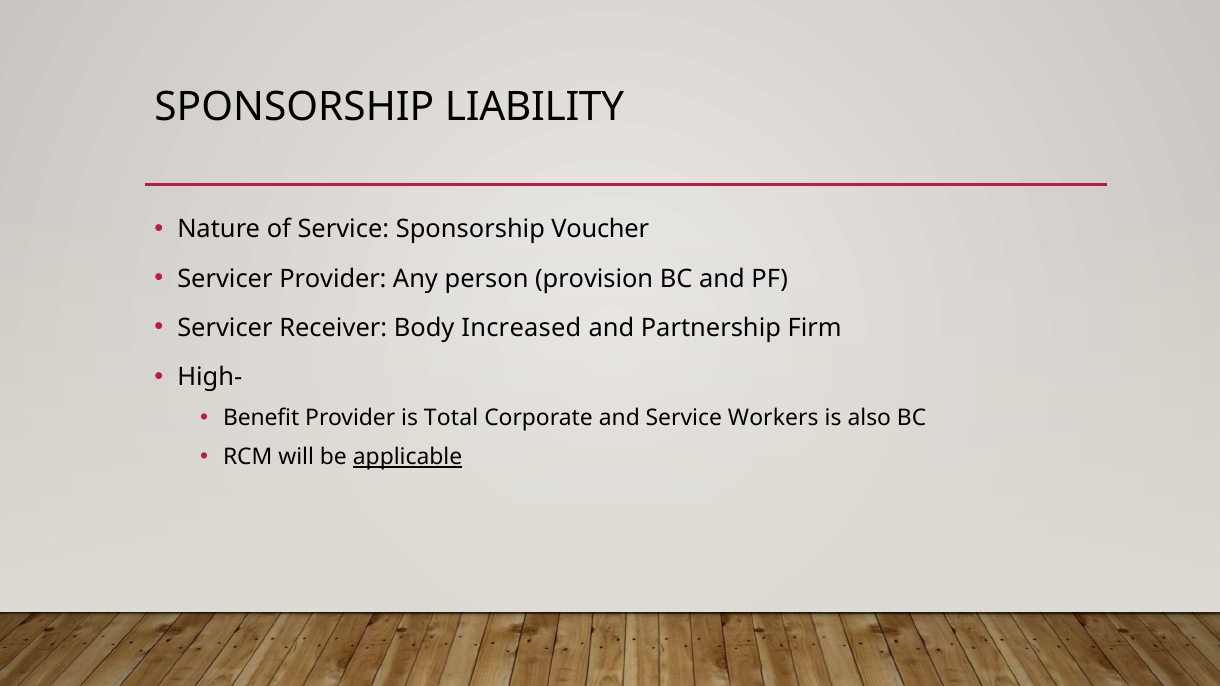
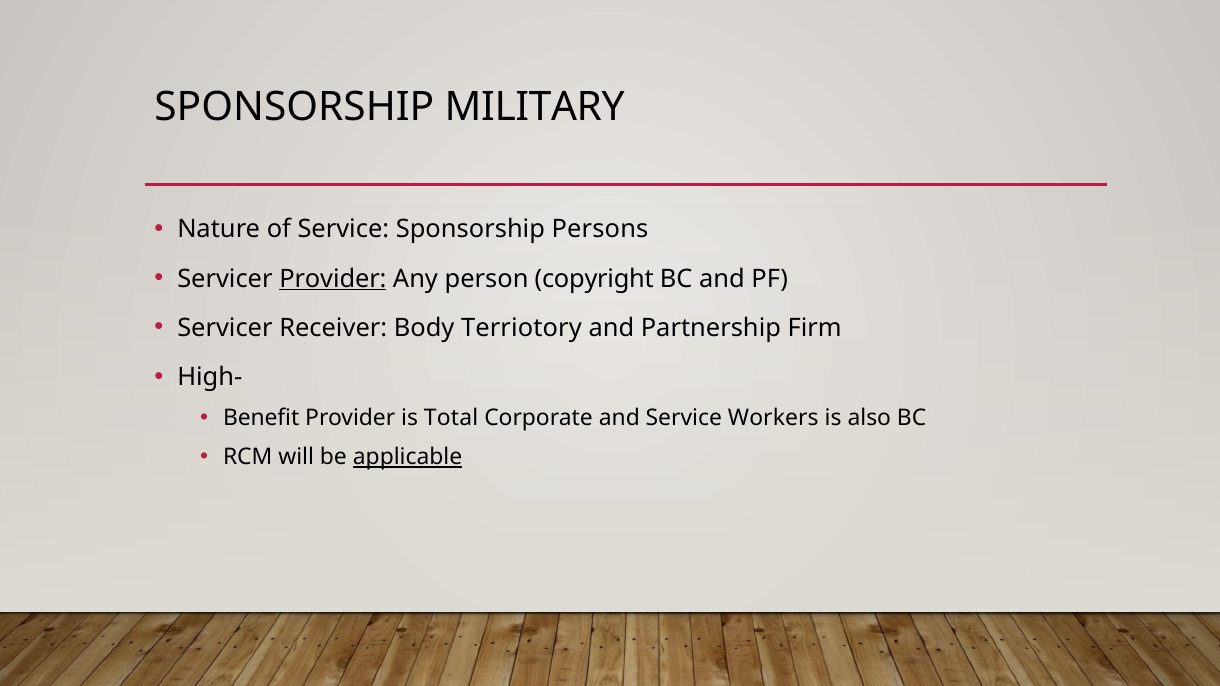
LIABILITY: LIABILITY -> MILITARY (535, 107)
Voucher: Voucher -> Persons (600, 229)
Provider underline: none -> present (333, 279)
provision: provision -> copyright (594, 279)
Increased: Increased -> Terriotory (521, 328)
